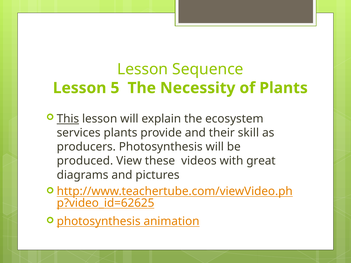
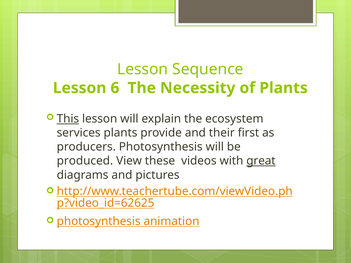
5: 5 -> 6 (115, 88)
skill: skill -> first (248, 133)
great underline: none -> present (261, 161)
